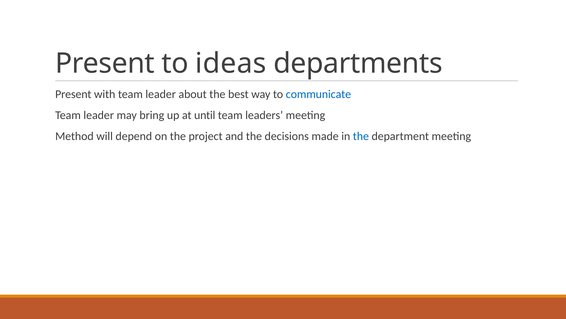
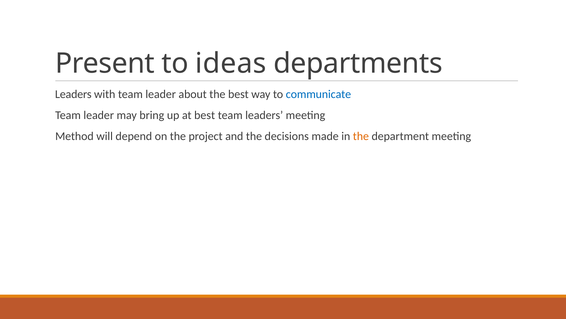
Present: Present -> Leaders (73, 94)
at until: until -> best (205, 115)
the colour: blue -> orange (361, 136)
